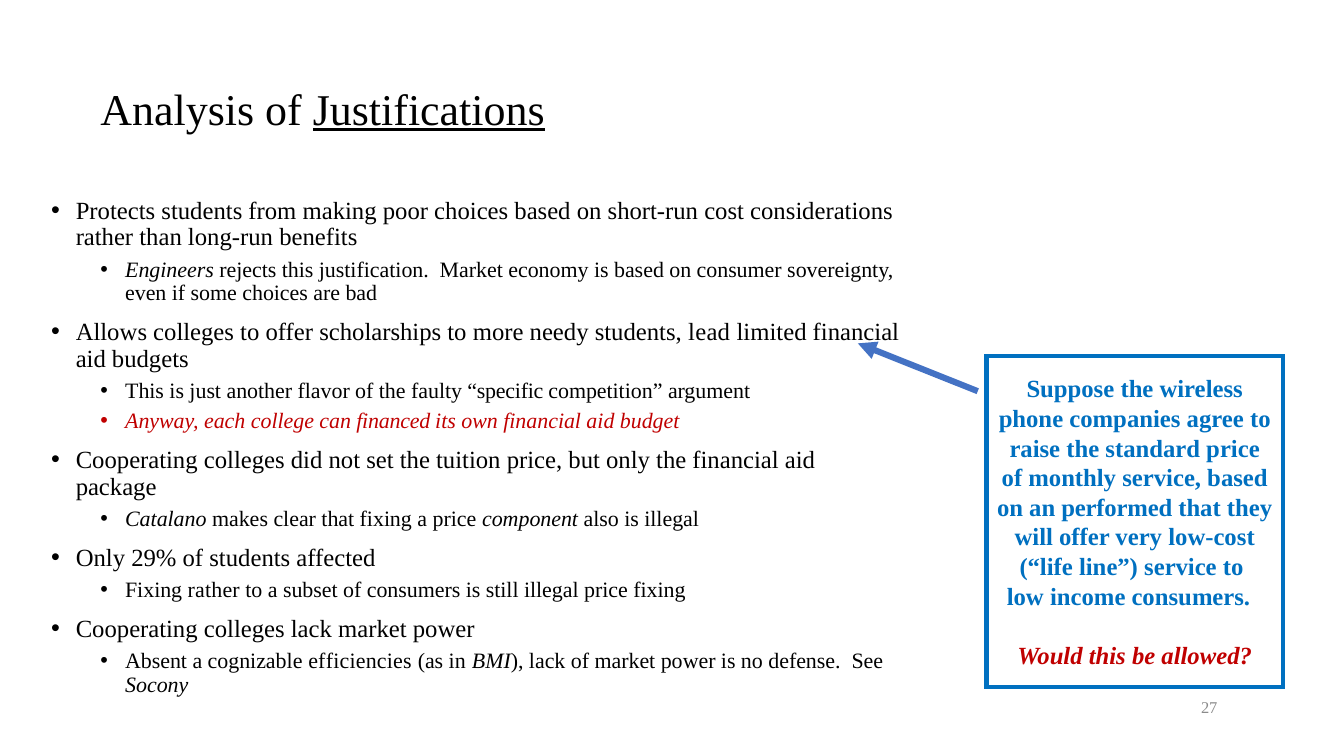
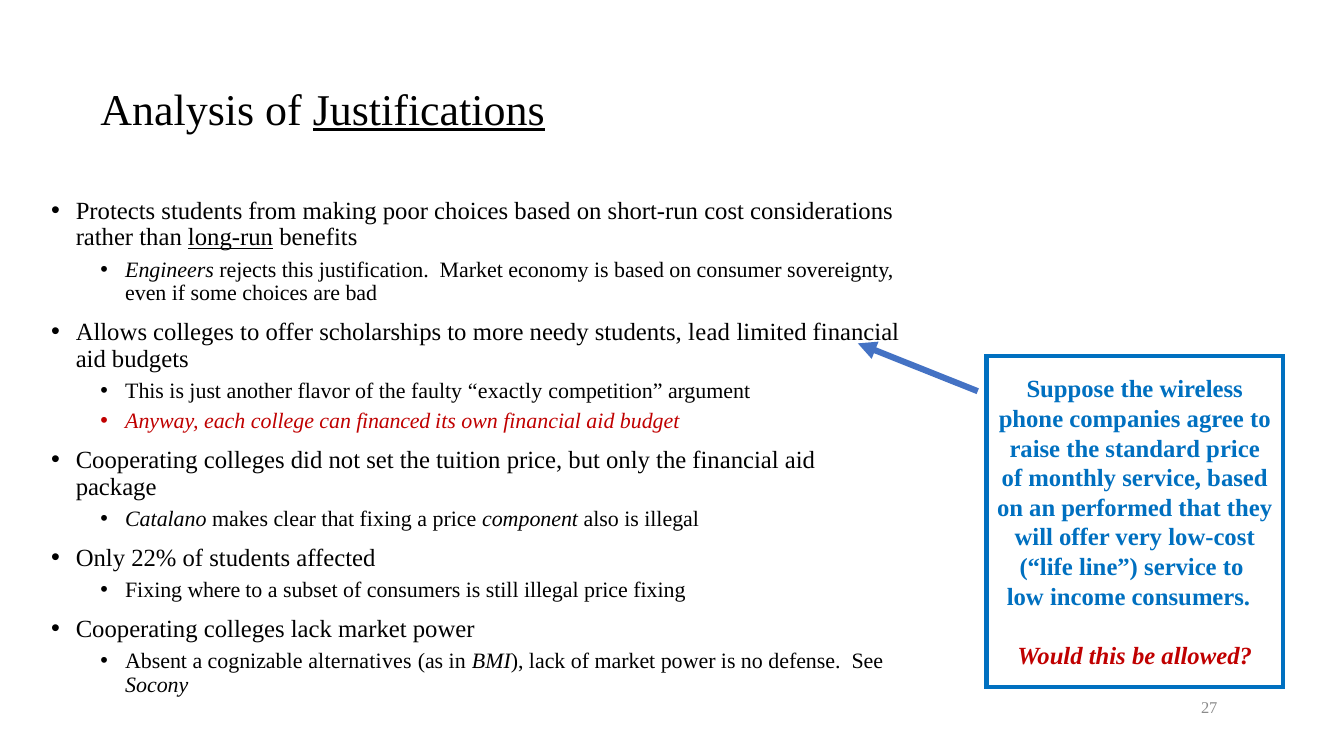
long-run underline: none -> present (231, 238)
specific: specific -> exactly (505, 391)
29%: 29% -> 22% (154, 559)
Fixing rather: rather -> where (214, 591)
efficiencies: efficiencies -> alternatives (360, 662)
